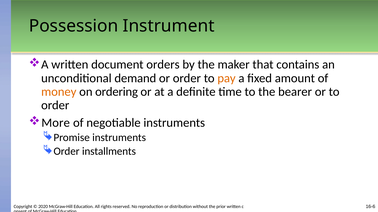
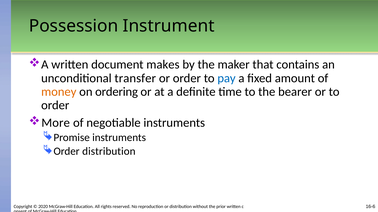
orders: orders -> makes (163, 65)
demand: demand -> transfer (135, 78)
pay colour: orange -> blue (227, 78)
Order installments: installments -> distribution (109, 152)
